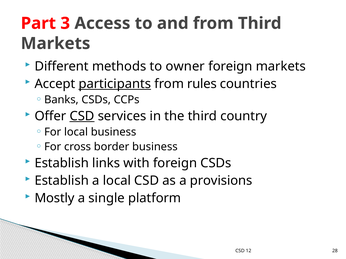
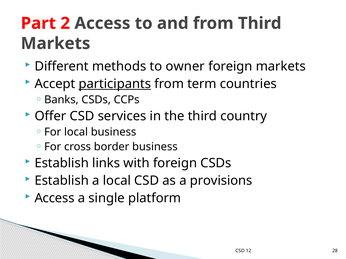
3: 3 -> 2 (65, 23)
rules: rules -> term (202, 84)
CSD underline: present -> none (82, 116)
Mostly: Mostly -> Access (55, 199)
